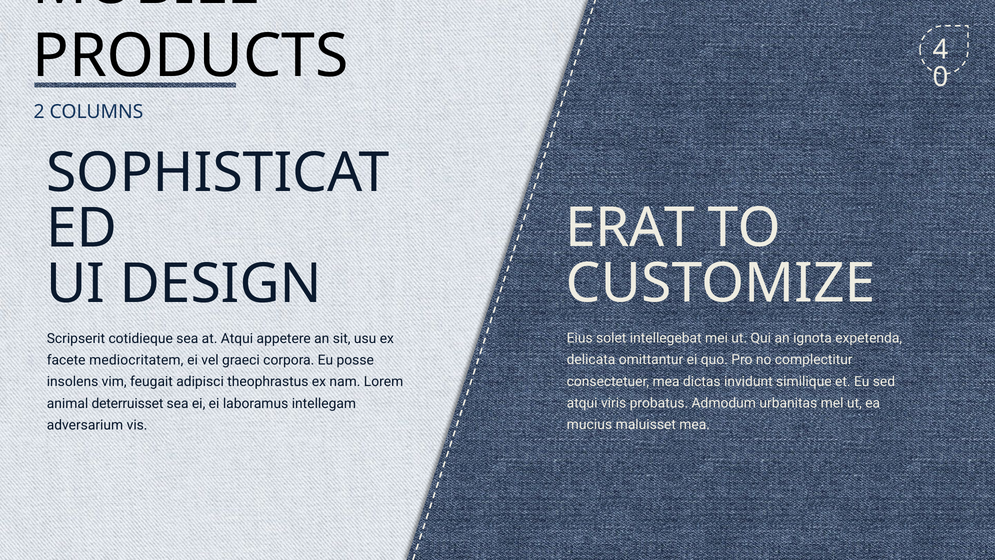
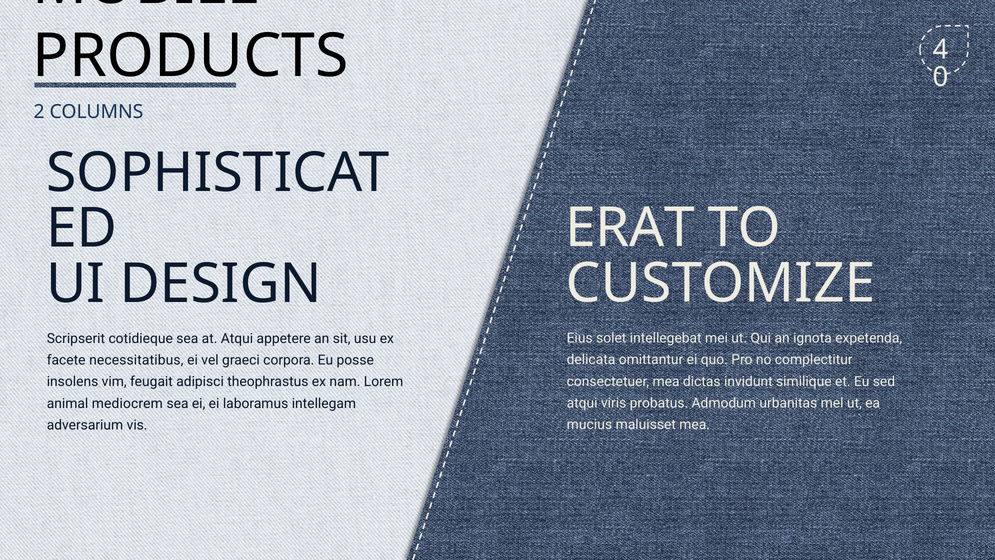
mediocritatem: mediocritatem -> necessitatibus (136, 360)
deterruisset: deterruisset -> mediocrem (127, 403)
